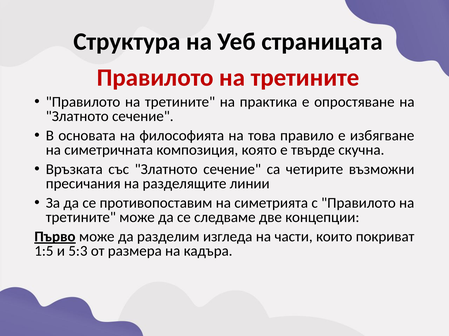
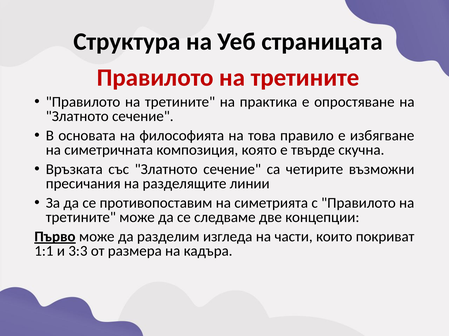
1:5: 1:5 -> 1:1 (44, 252)
5:3: 5:3 -> 3:3 (78, 252)
